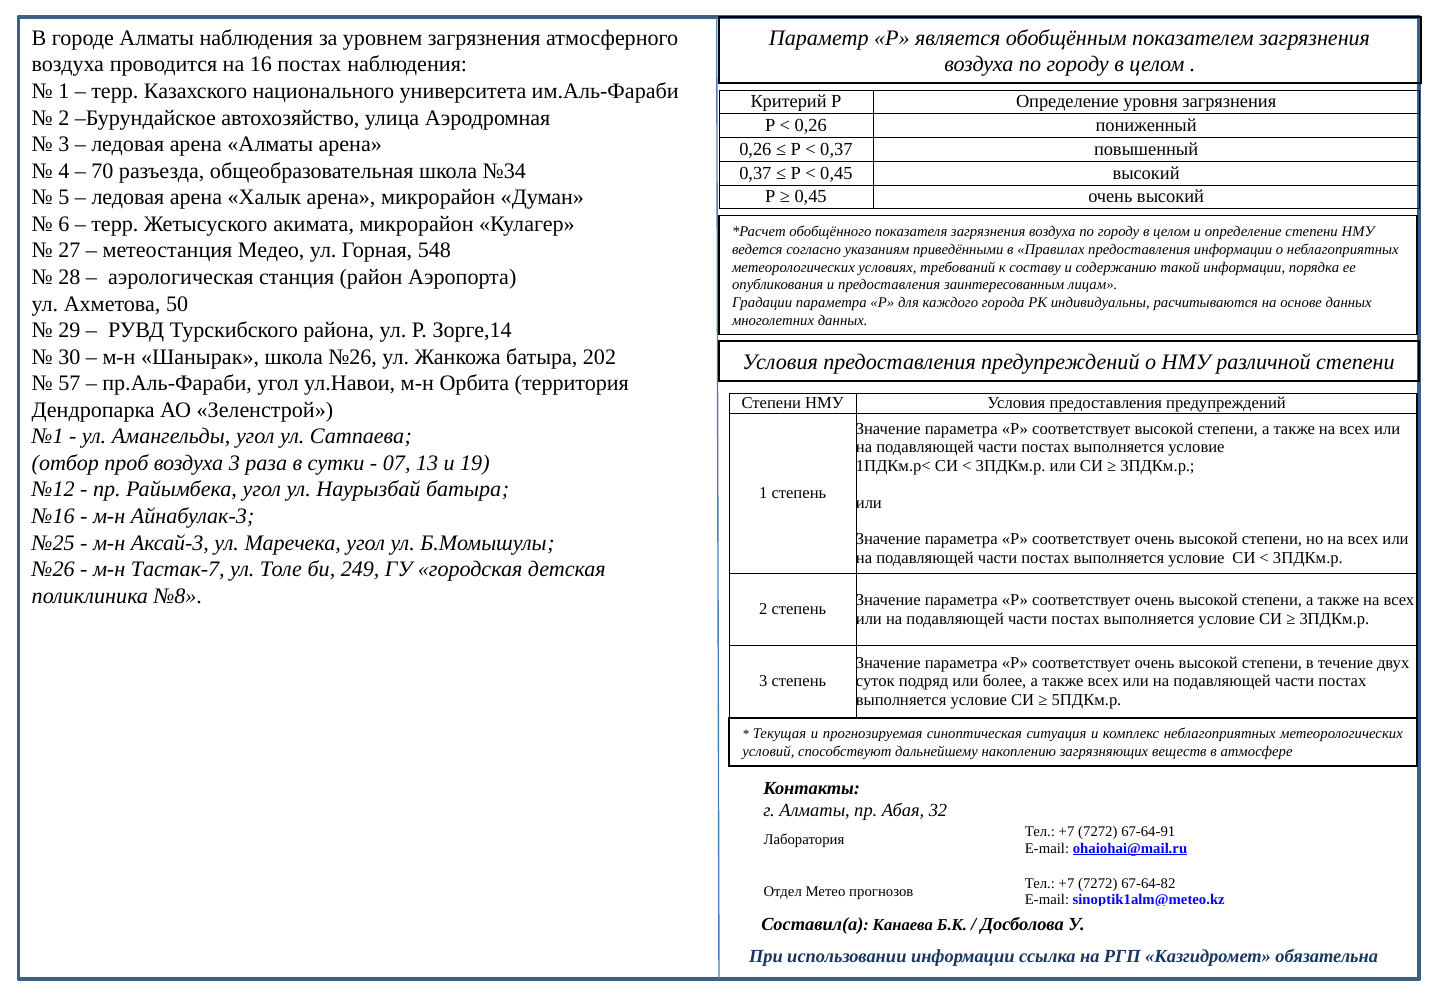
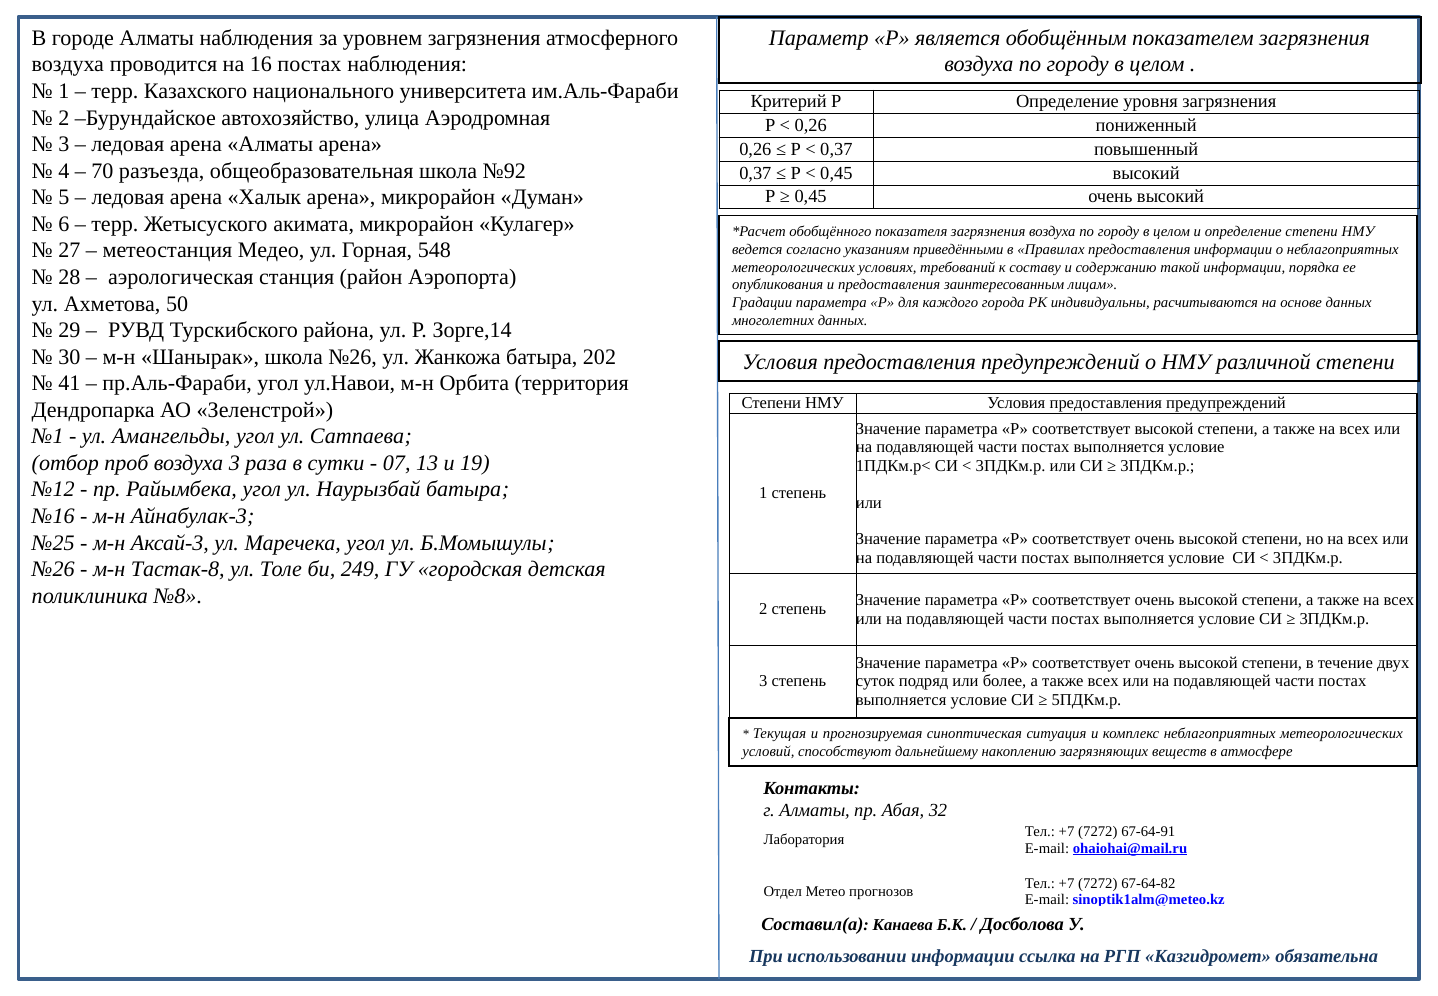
№34: №34 -> №92 (504, 171)
57: 57 -> 41 (69, 383)
Тастак-7: Тастак-7 -> Тастак-8 (178, 569)
